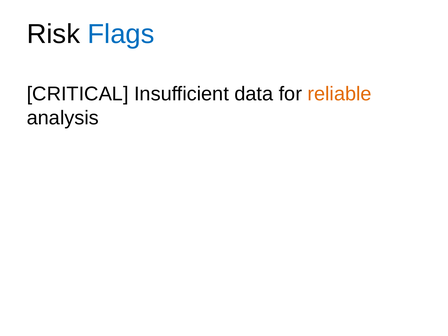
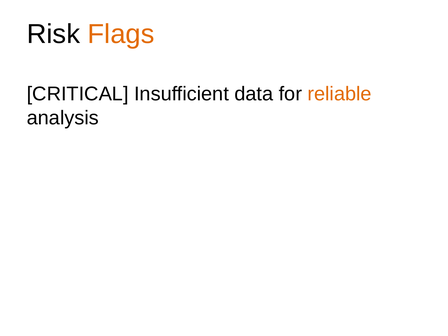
Flags colour: blue -> orange (121, 34)
